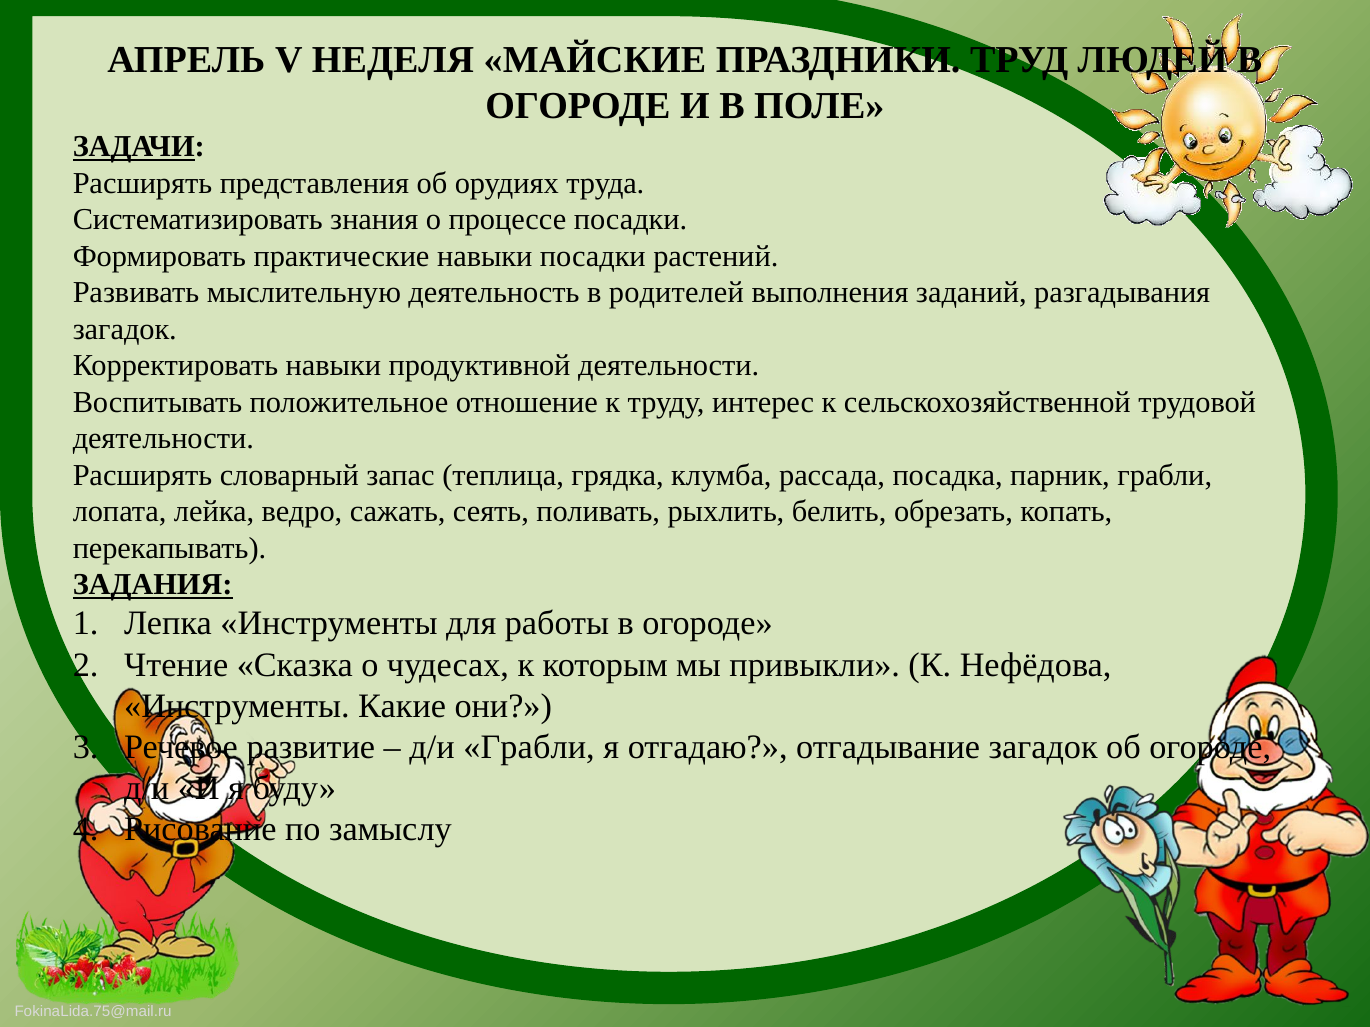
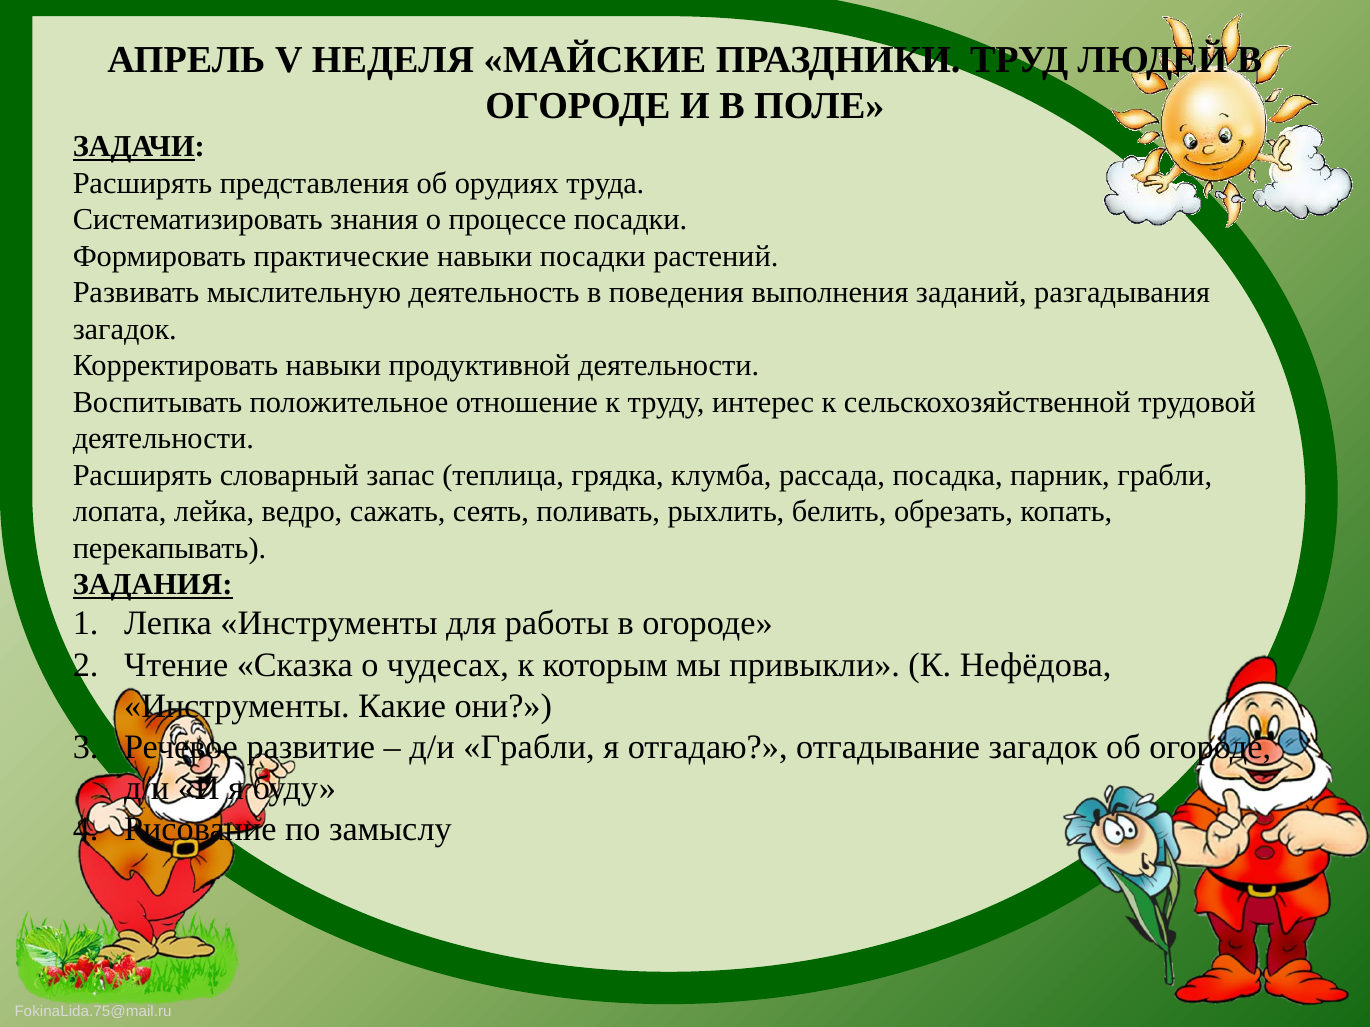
родителей: родителей -> поведения (676, 293)
